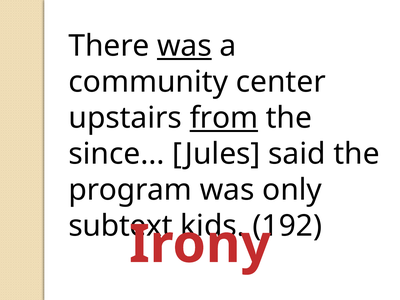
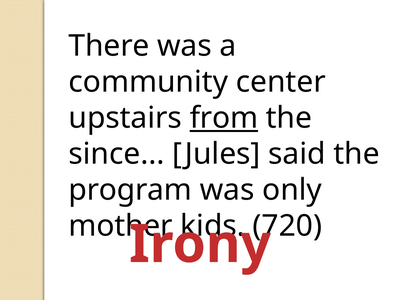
was underline: present -> none (184, 46)
subtext: subtext -> mother (121, 226)
192: 192 -> 720 (287, 226)
